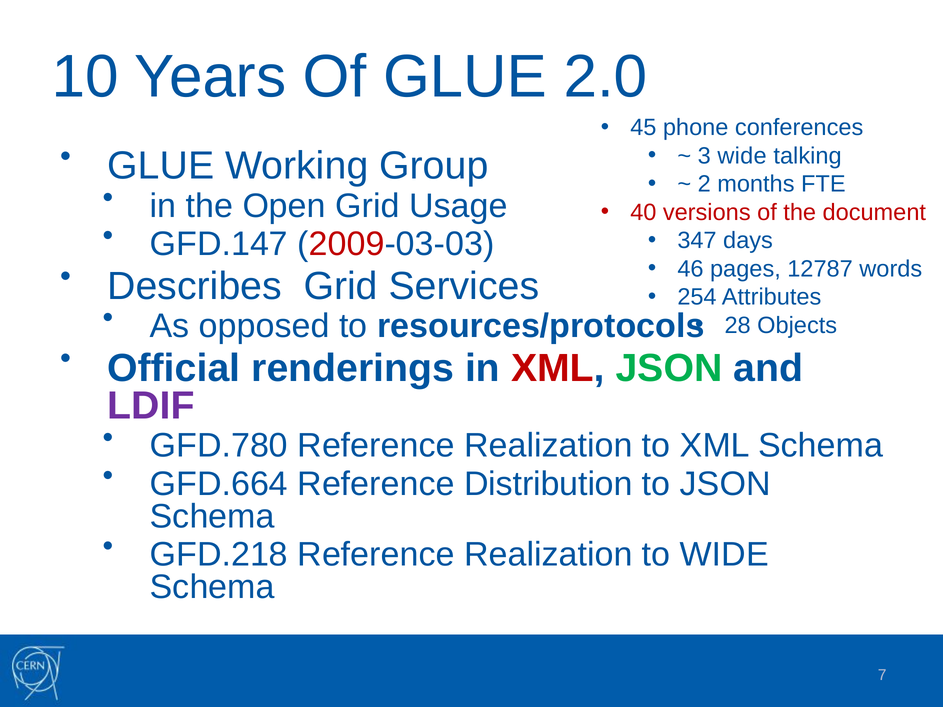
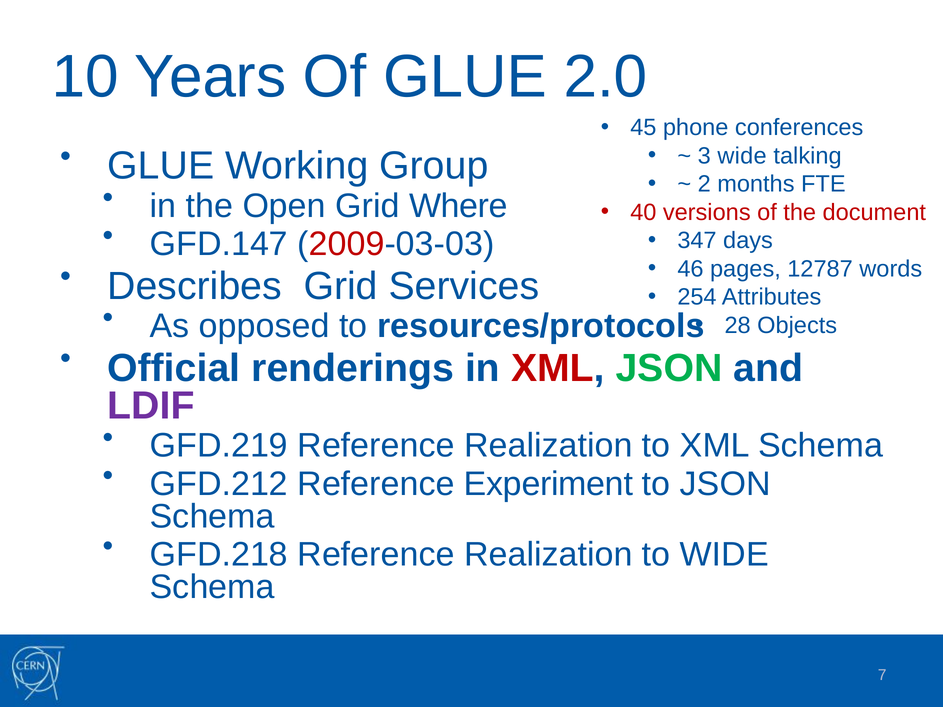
Usage: Usage -> Where (458, 206)
GFD.780: GFD.780 -> GFD.219 (219, 446)
GFD.664: GFD.664 -> GFD.212 (219, 484)
Distribution: Distribution -> Experiment (548, 484)
